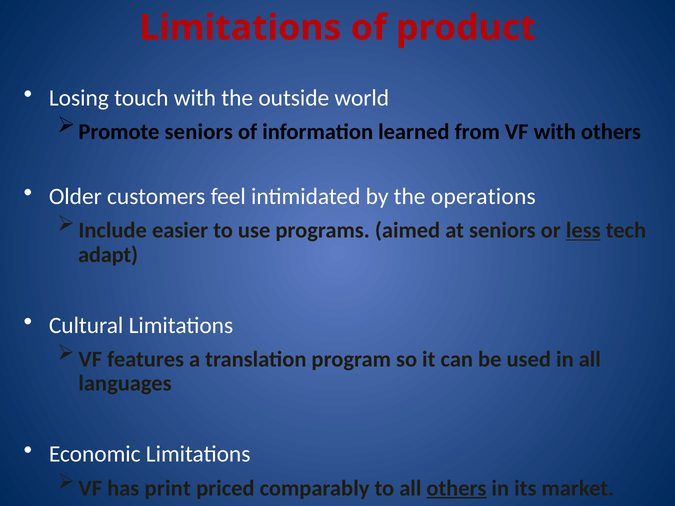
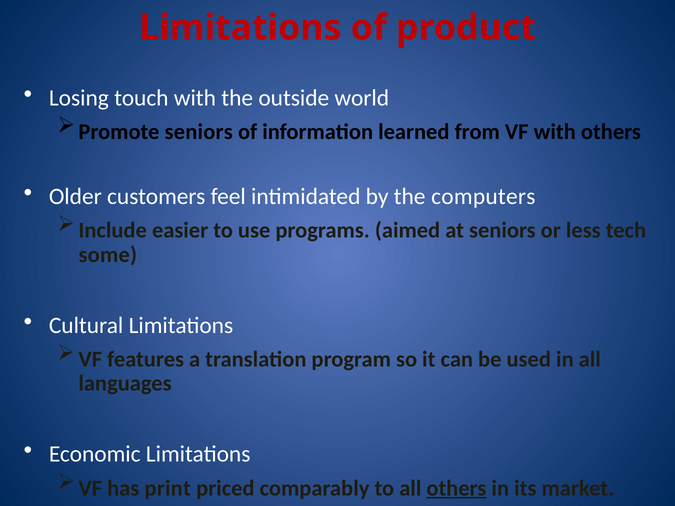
operations: operations -> computers (483, 197)
less underline: present -> none (583, 230)
adapt: adapt -> some (108, 255)
